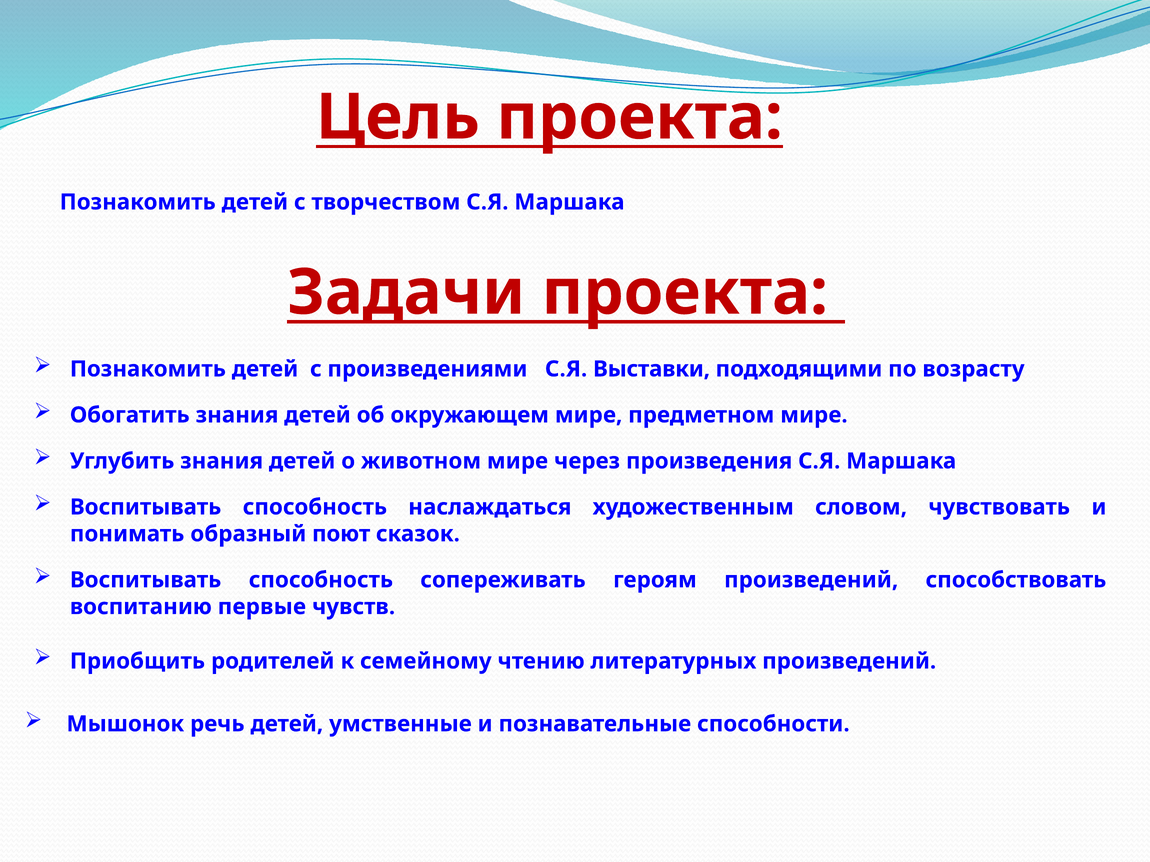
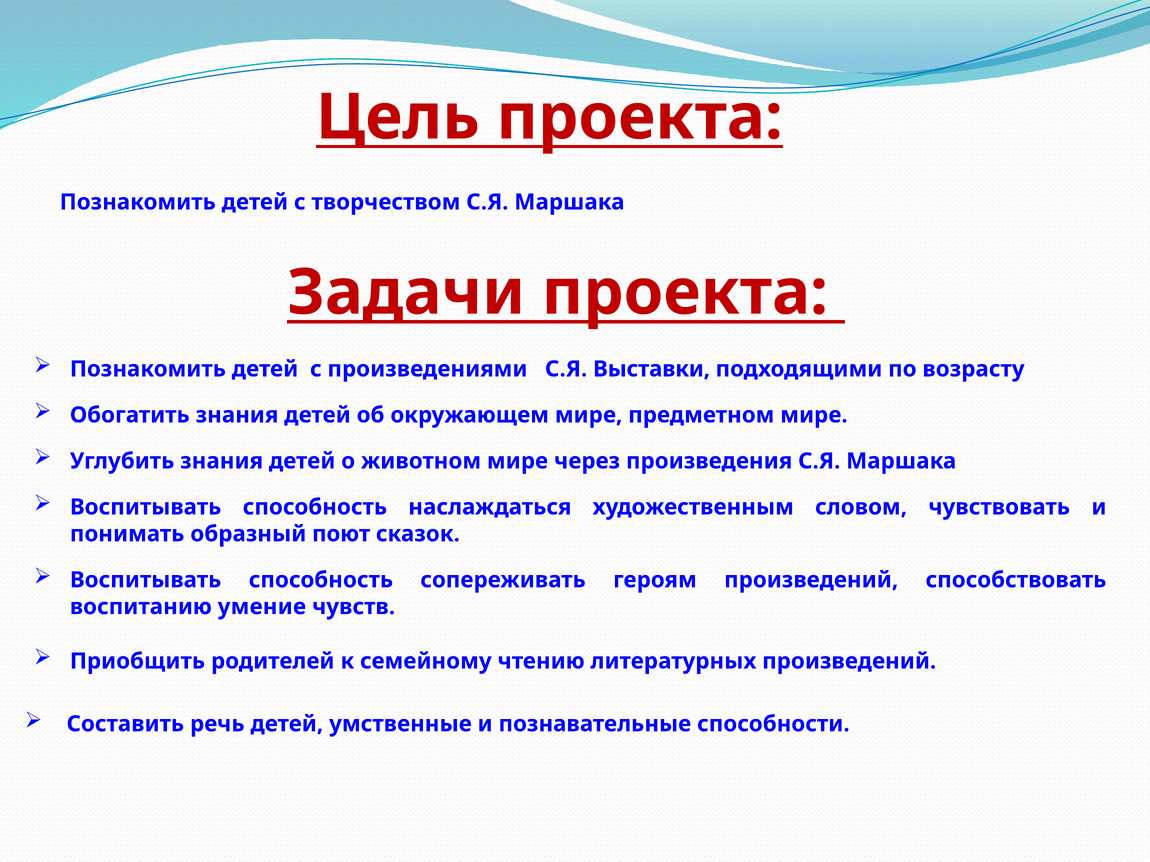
первые: первые -> умение (262, 607)
Мышонок: Мышонок -> Составить (125, 724)
